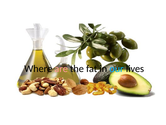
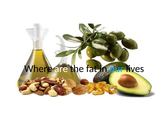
are colour: pink -> white (61, 68)
